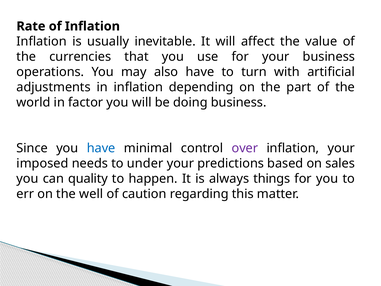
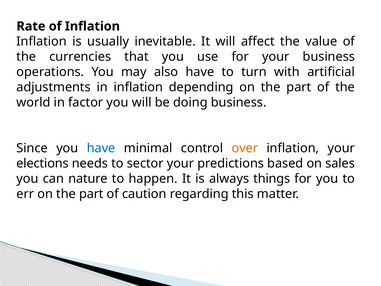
over colour: purple -> orange (245, 148)
imposed: imposed -> elections (43, 163)
under: under -> sector (145, 163)
quality: quality -> nature (88, 179)
err on the well: well -> part (91, 194)
